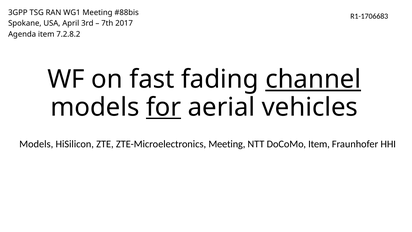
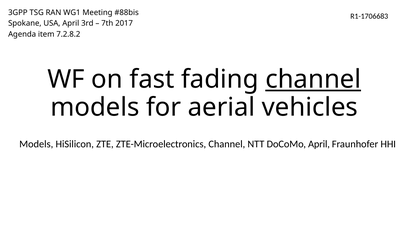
for underline: present -> none (164, 107)
ZTE-Microelectronics Meeting: Meeting -> Channel (227, 144)
DoCoMo Item: Item -> April (319, 144)
